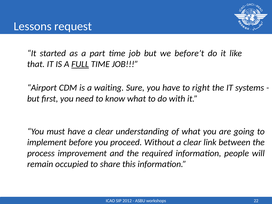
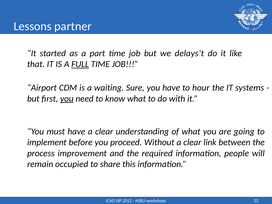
request: request -> partner (73, 26)
before’t: before’t -> delays’t (189, 53)
right: right -> hour (201, 88)
you underline: none -> present (67, 99)
